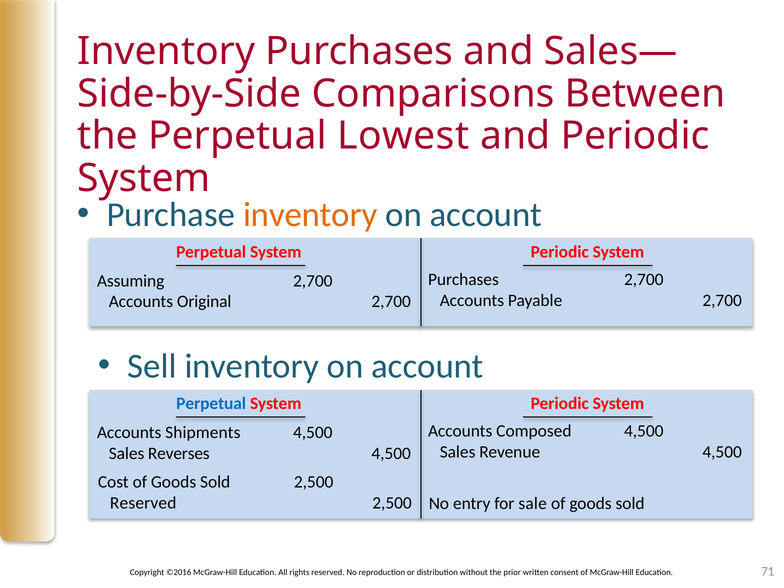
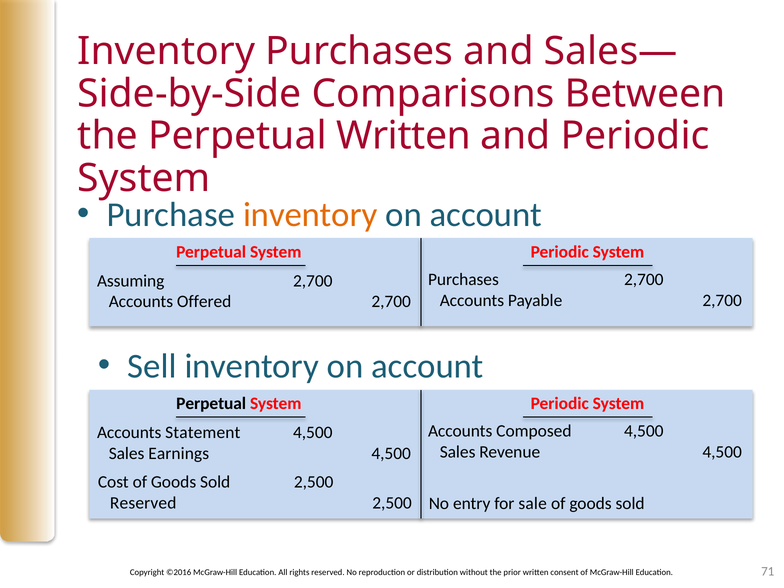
Perpetual Lowest: Lowest -> Written (404, 136)
Original: Original -> Offered (204, 302)
Perpetual colour: blue -> black (211, 404)
Shipments: Shipments -> Statement (203, 433)
Reverses: Reverses -> Earnings (179, 453)
